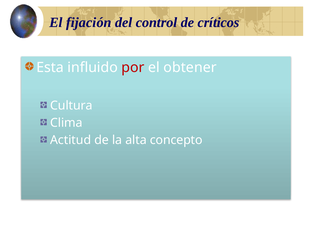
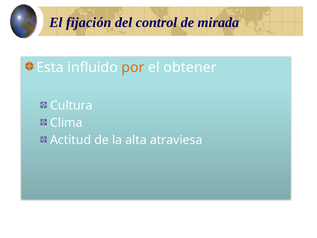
críticos: críticos -> mirada (218, 22)
por colour: red -> orange (133, 67)
concepto: concepto -> atraviesa (176, 140)
